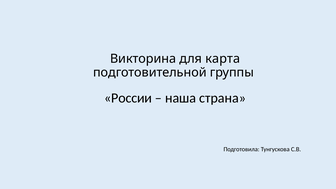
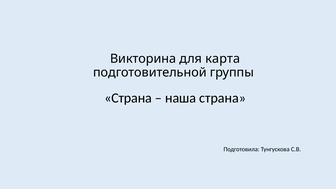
России: России -> Страна (128, 98)
